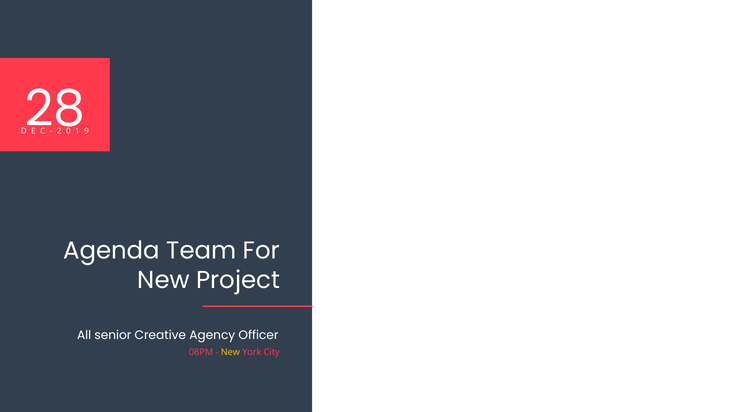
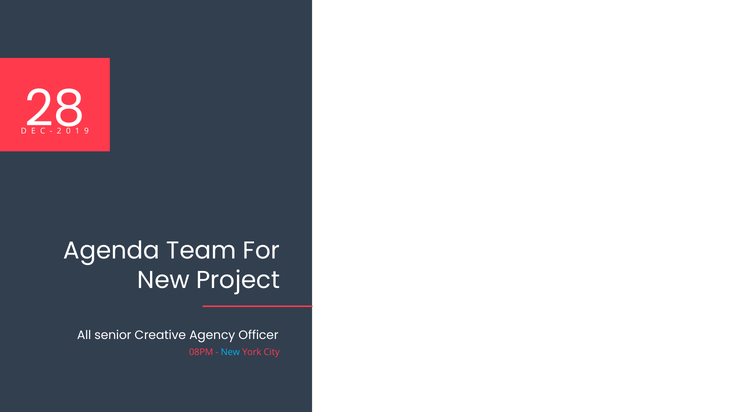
New colour: yellow -> light blue (230, 352)
